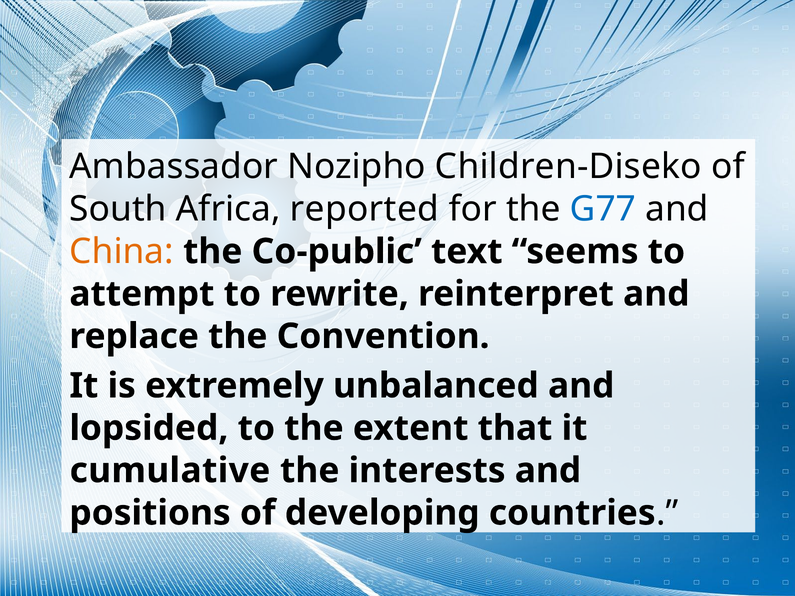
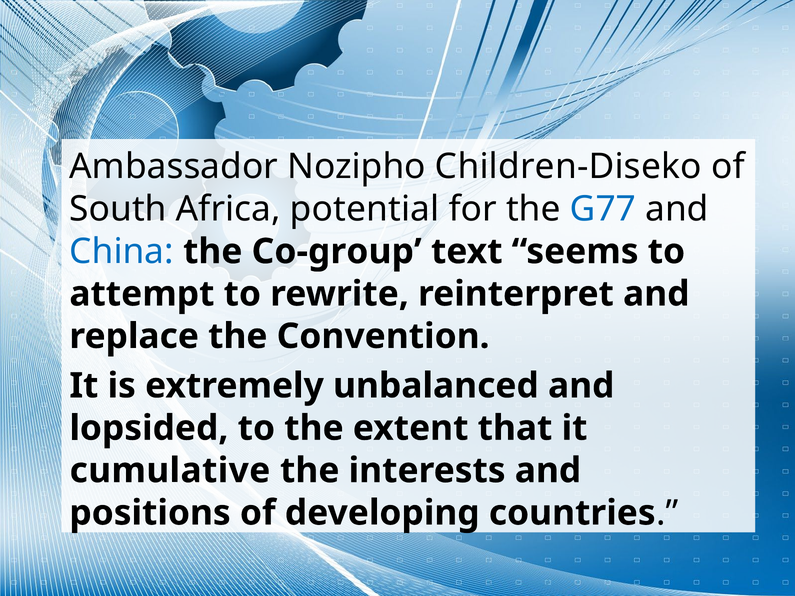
reported: reported -> potential (365, 209)
China colour: orange -> blue (122, 252)
Co-public: Co-public -> Co-group (337, 252)
